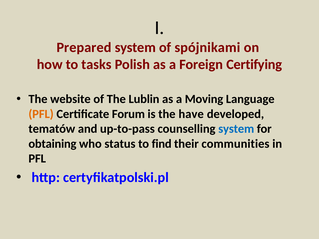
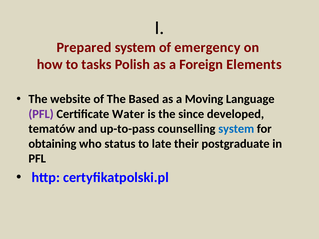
spójnikami: spójnikami -> emergency (207, 47)
Certifying: Certifying -> Elements (254, 65)
Lublin: Lublin -> Based (144, 99)
PFL colour: orange -> purple (41, 114)
Forum: Forum -> Water (128, 114)
have: have -> since (191, 114)
find: find -> late (162, 144)
communities: communities -> postgraduate (236, 144)
